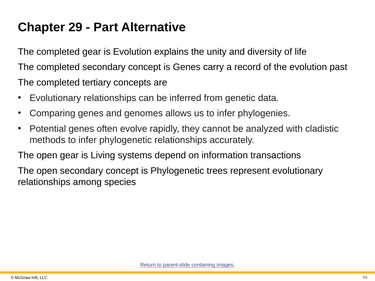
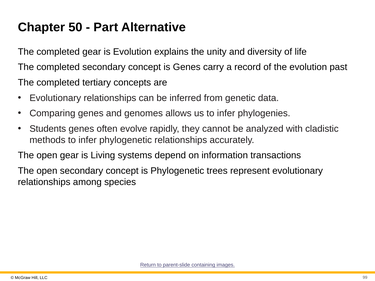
29: 29 -> 50 (75, 27)
Potential: Potential -> Students (48, 129)
